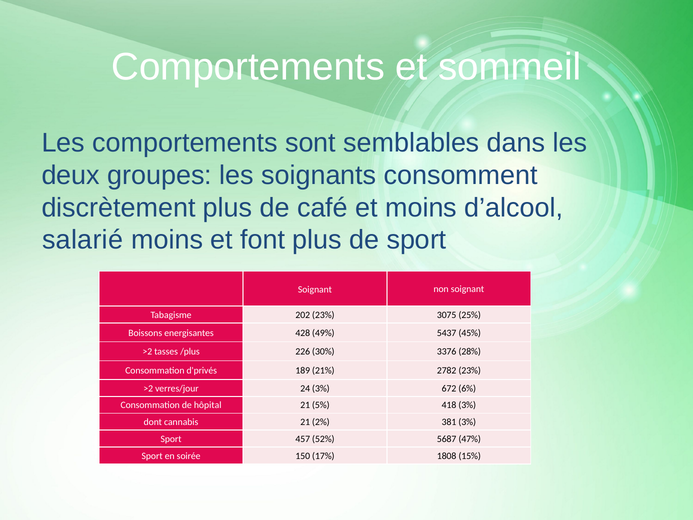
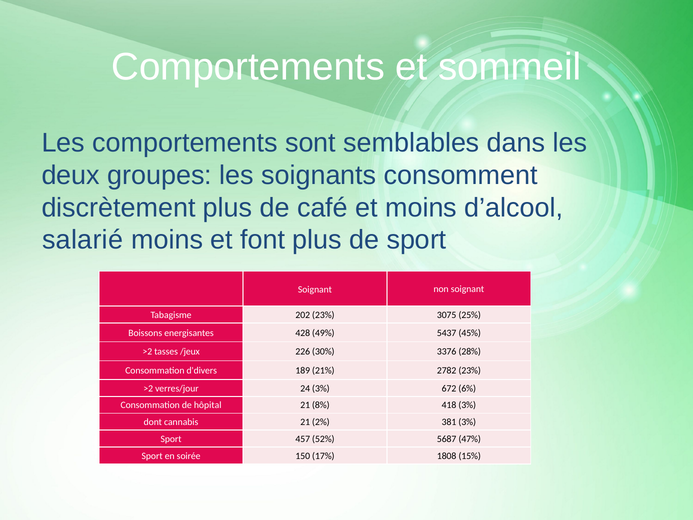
/plus: /plus -> /jeux (190, 352)
d'privés: d'privés -> d'divers (202, 370)
5%: 5% -> 8% (321, 405)
